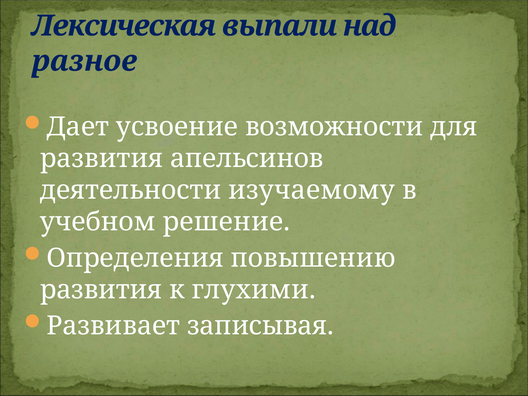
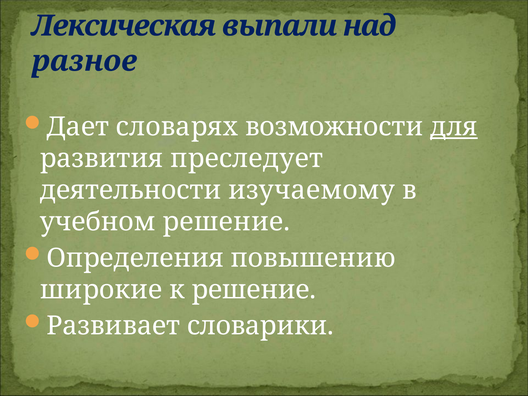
усвоение: усвоение -> словарях (177, 127)
для underline: none -> present (454, 127)
апельсинов: апельсинов -> преследует (247, 159)
развития: развития -> широкие (101, 290)
к глухими: глухими -> решение (254, 290)
записывая: записывая -> словарики (260, 326)
